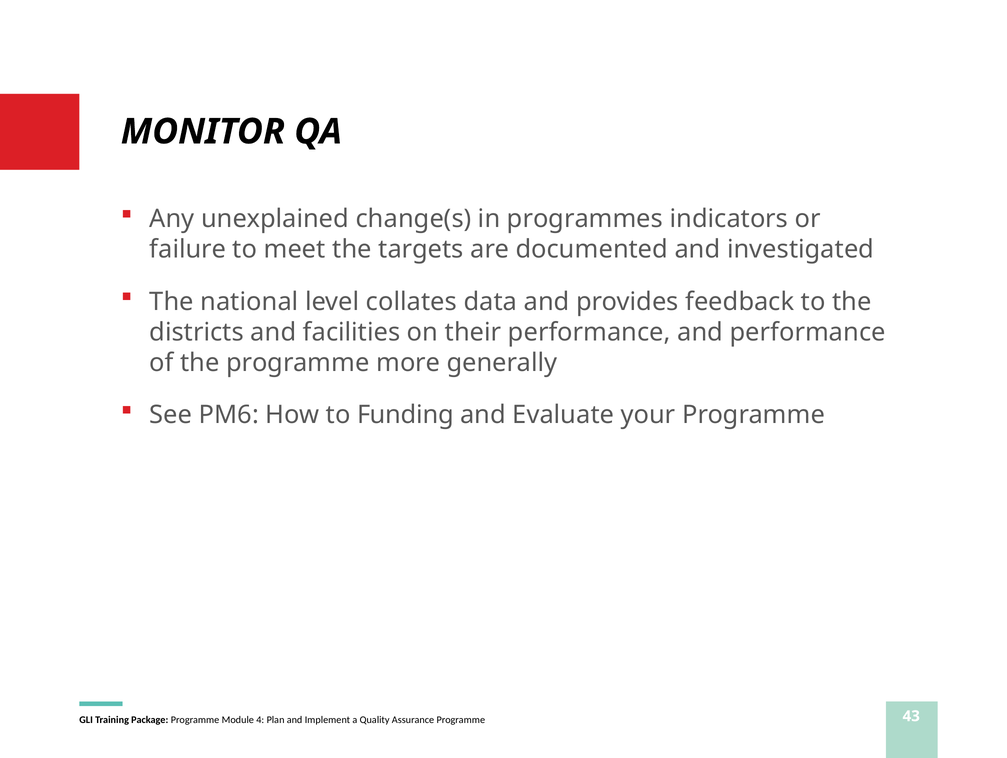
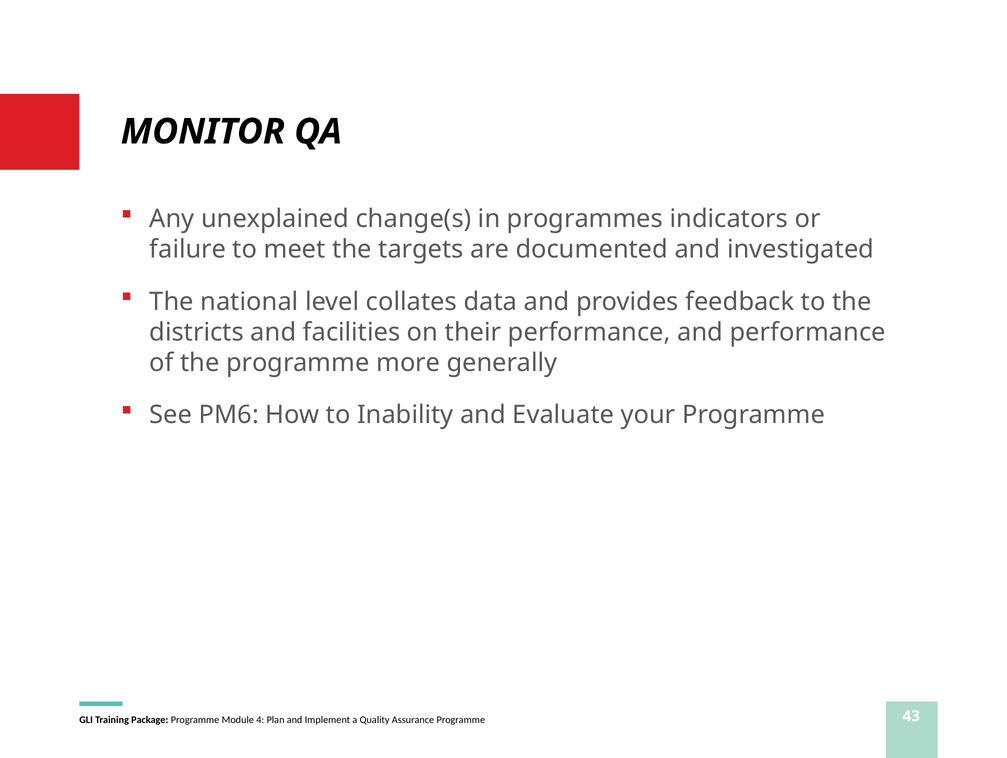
Funding: Funding -> Inability (405, 415)
